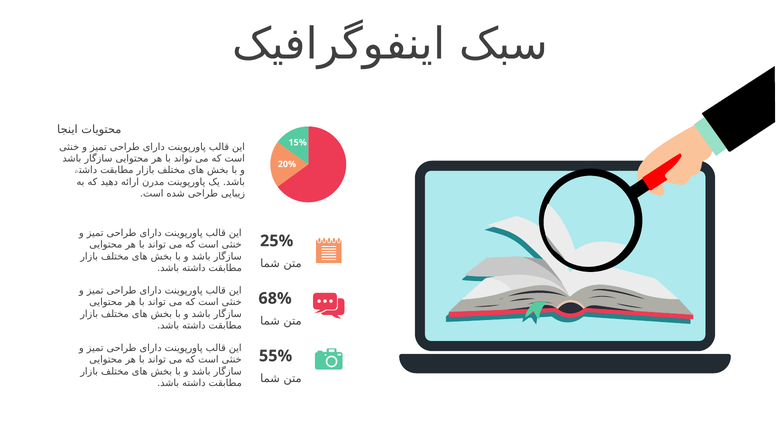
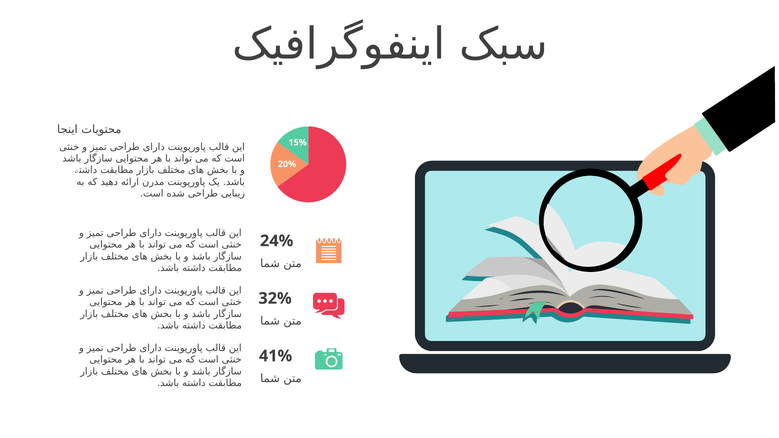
25%: 25% -> 24% (277, 241)
68%: 68% -> 32% (275, 299)
55%: 55% -> 41% (276, 356)
